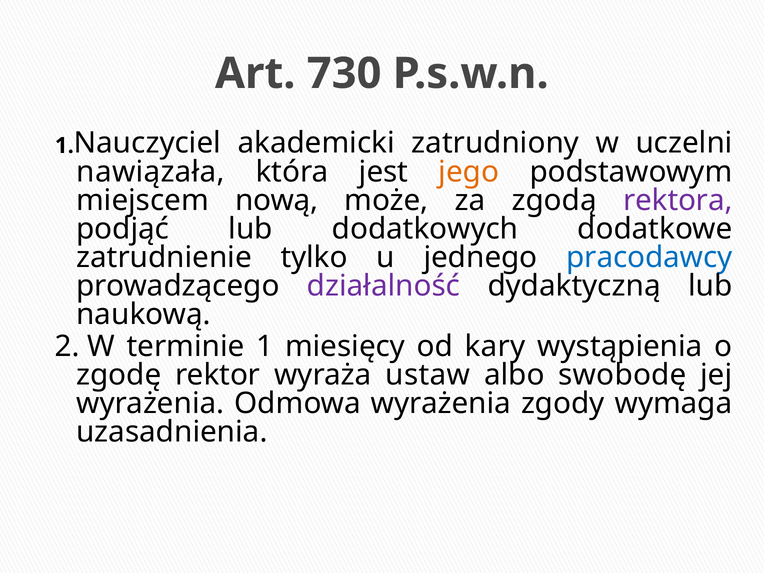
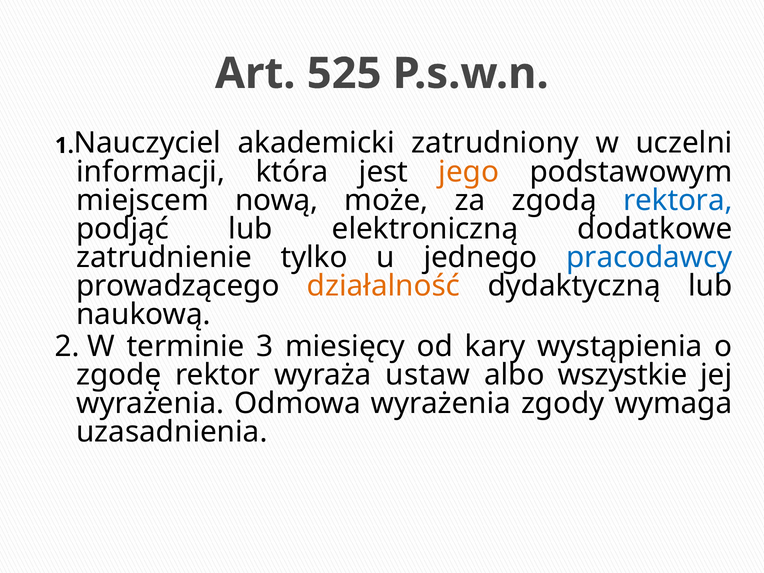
730: 730 -> 525 (344, 74)
nawiązała: nawiązała -> informacji (151, 172)
rektora colour: purple -> blue (678, 200)
dodatkowych: dodatkowych -> elektroniczną (425, 229)
działalność colour: purple -> orange (384, 286)
terminie 1: 1 -> 3 (265, 346)
swobodę: swobodę -> wszystkie (623, 375)
